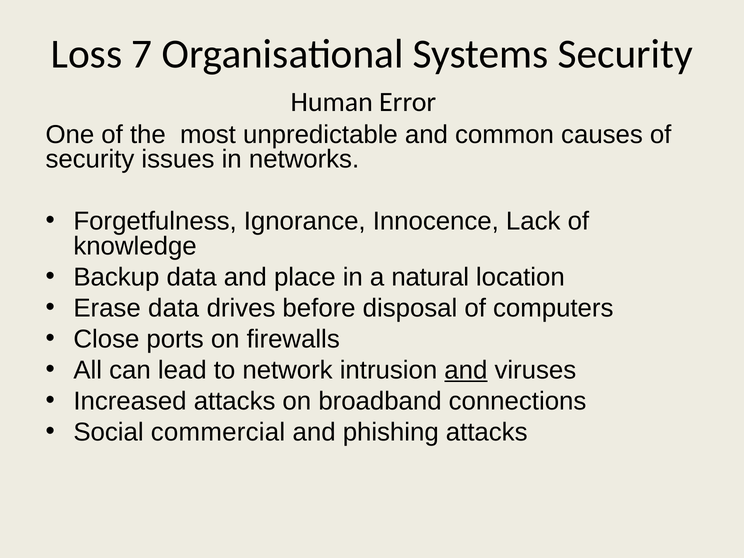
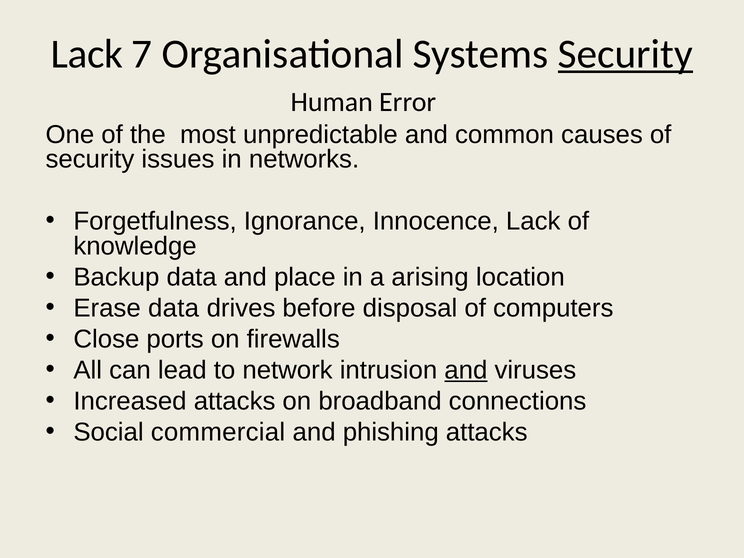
Loss: Loss -> Lack (87, 54)
Security underline: none -> present (625, 54)
natural: natural -> arising (430, 277)
